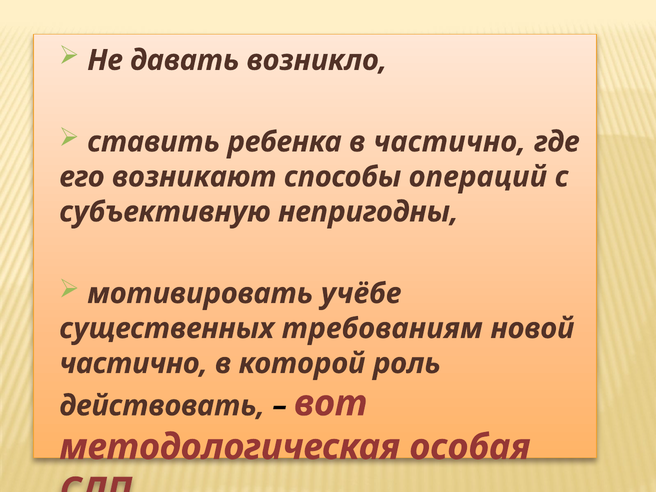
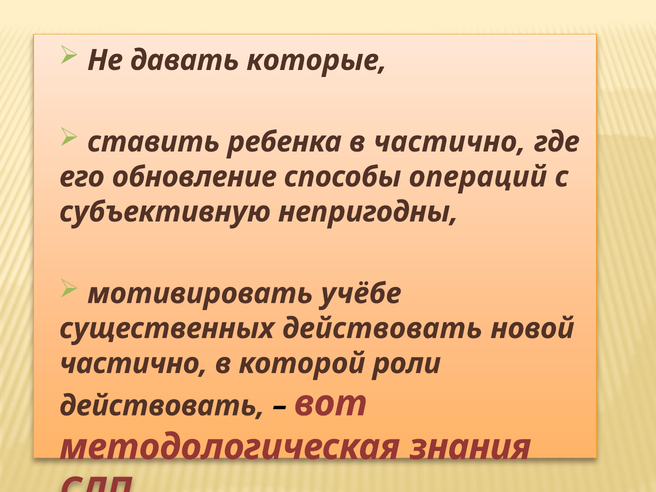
возникло: возникло -> которые (317, 60)
возникают: возникают -> обновление (194, 177)
существенных требованиям: требованиям -> действовать (382, 328)
роль: роль -> роли (407, 363)
особая: особая -> знания (470, 447)
